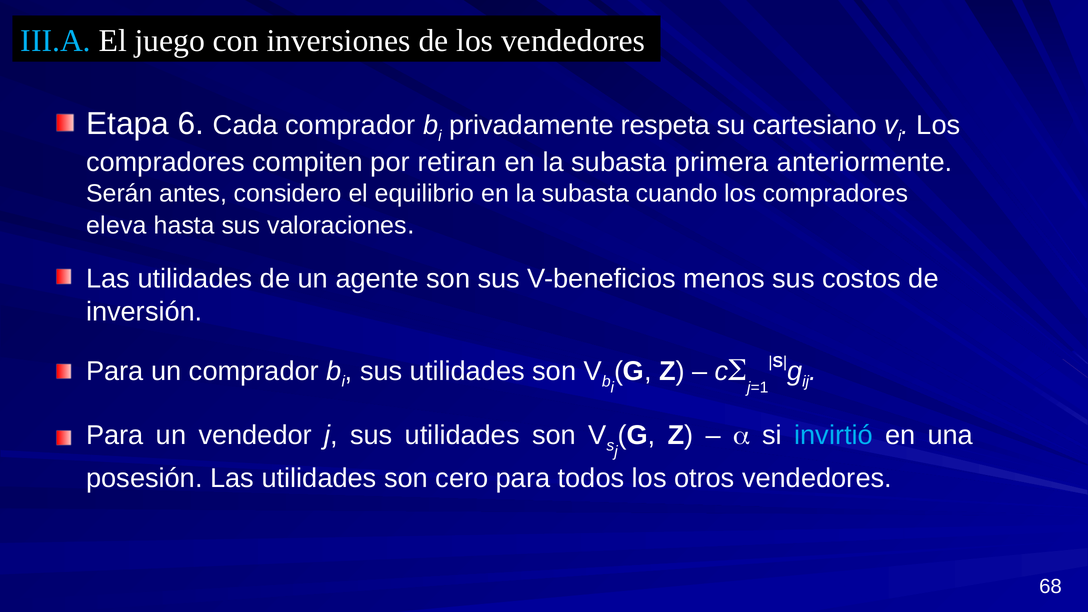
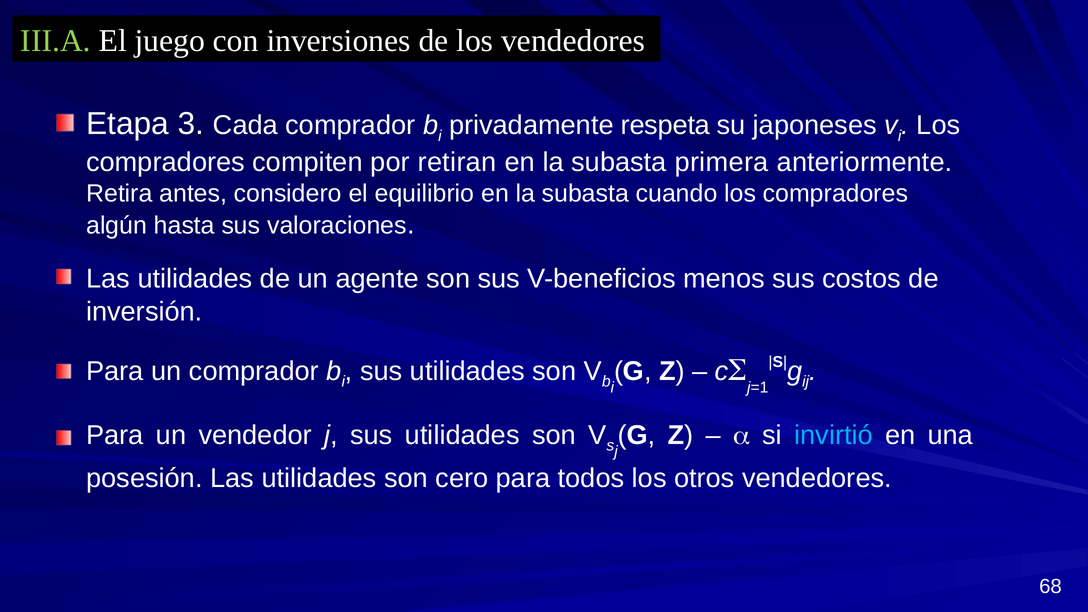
III.A colour: light blue -> light green (56, 41)
6: 6 -> 3 (191, 124)
cartesiano: cartesiano -> japoneses (815, 125)
Serán: Serán -> Retira (119, 194)
eleva: eleva -> algún (117, 226)
